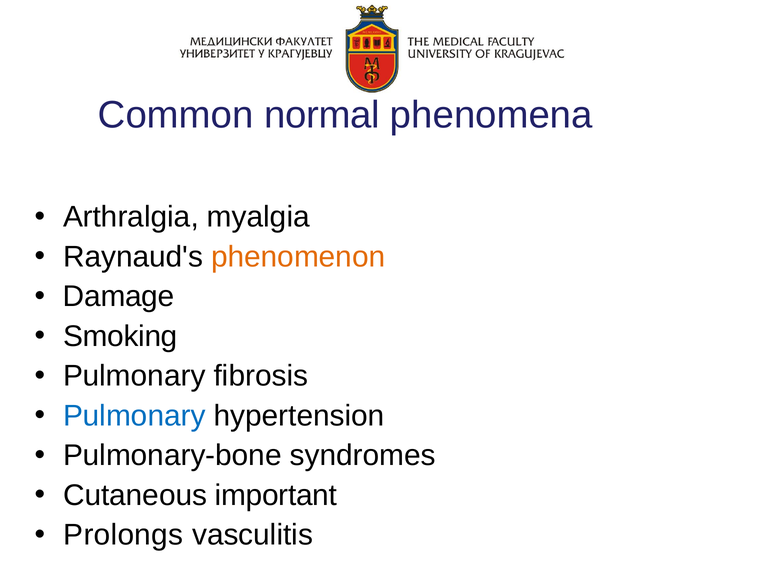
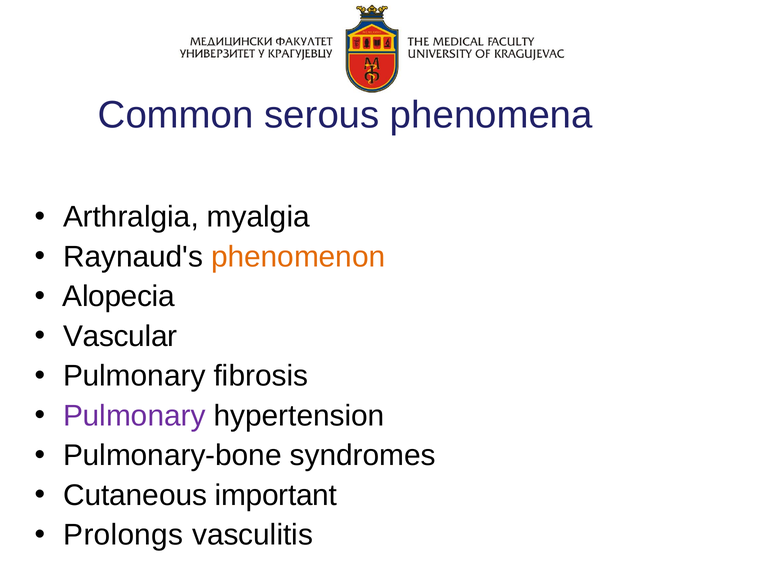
normal: normal -> serous (322, 115)
Damage: Damage -> Alopecia (119, 297)
Smoking: Smoking -> Vascular (120, 336)
Pulmonary colour: blue -> purple (134, 416)
